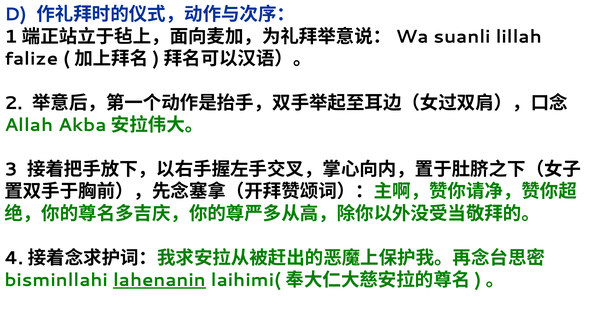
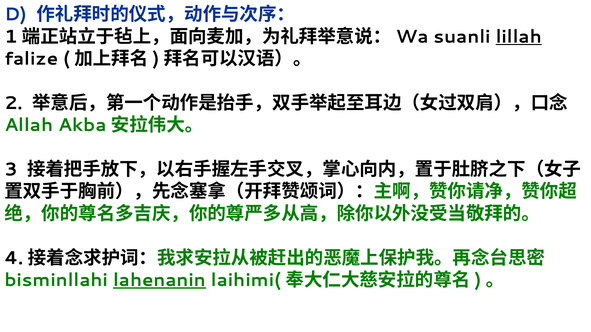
lillah underline: none -> present (519, 37)
